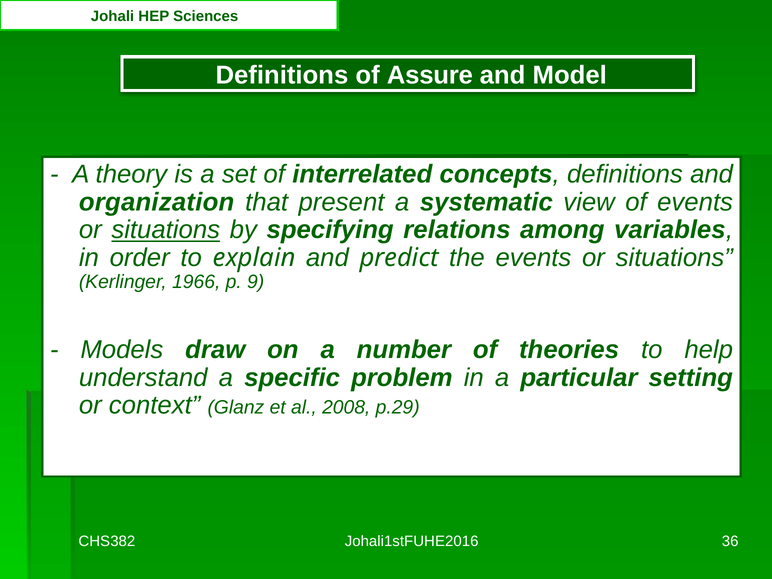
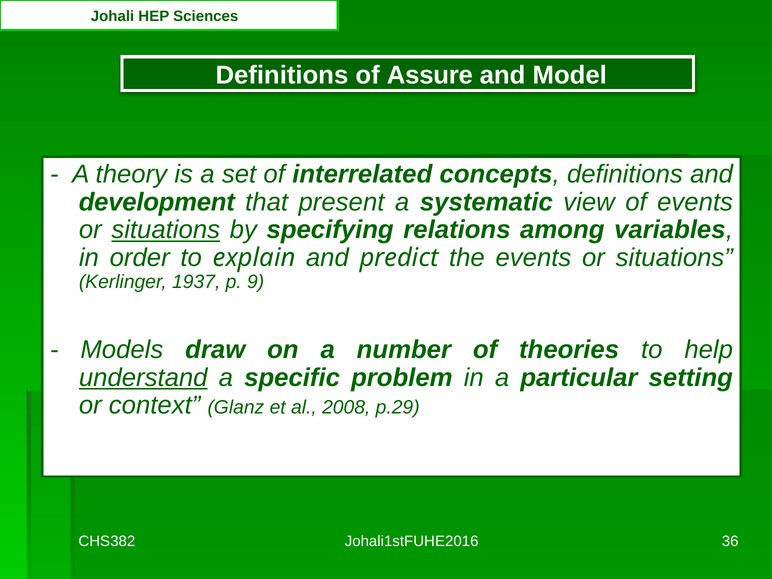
organization: organization -> development (157, 202)
1966: 1966 -> 1937 (196, 282)
understand underline: none -> present (143, 378)
